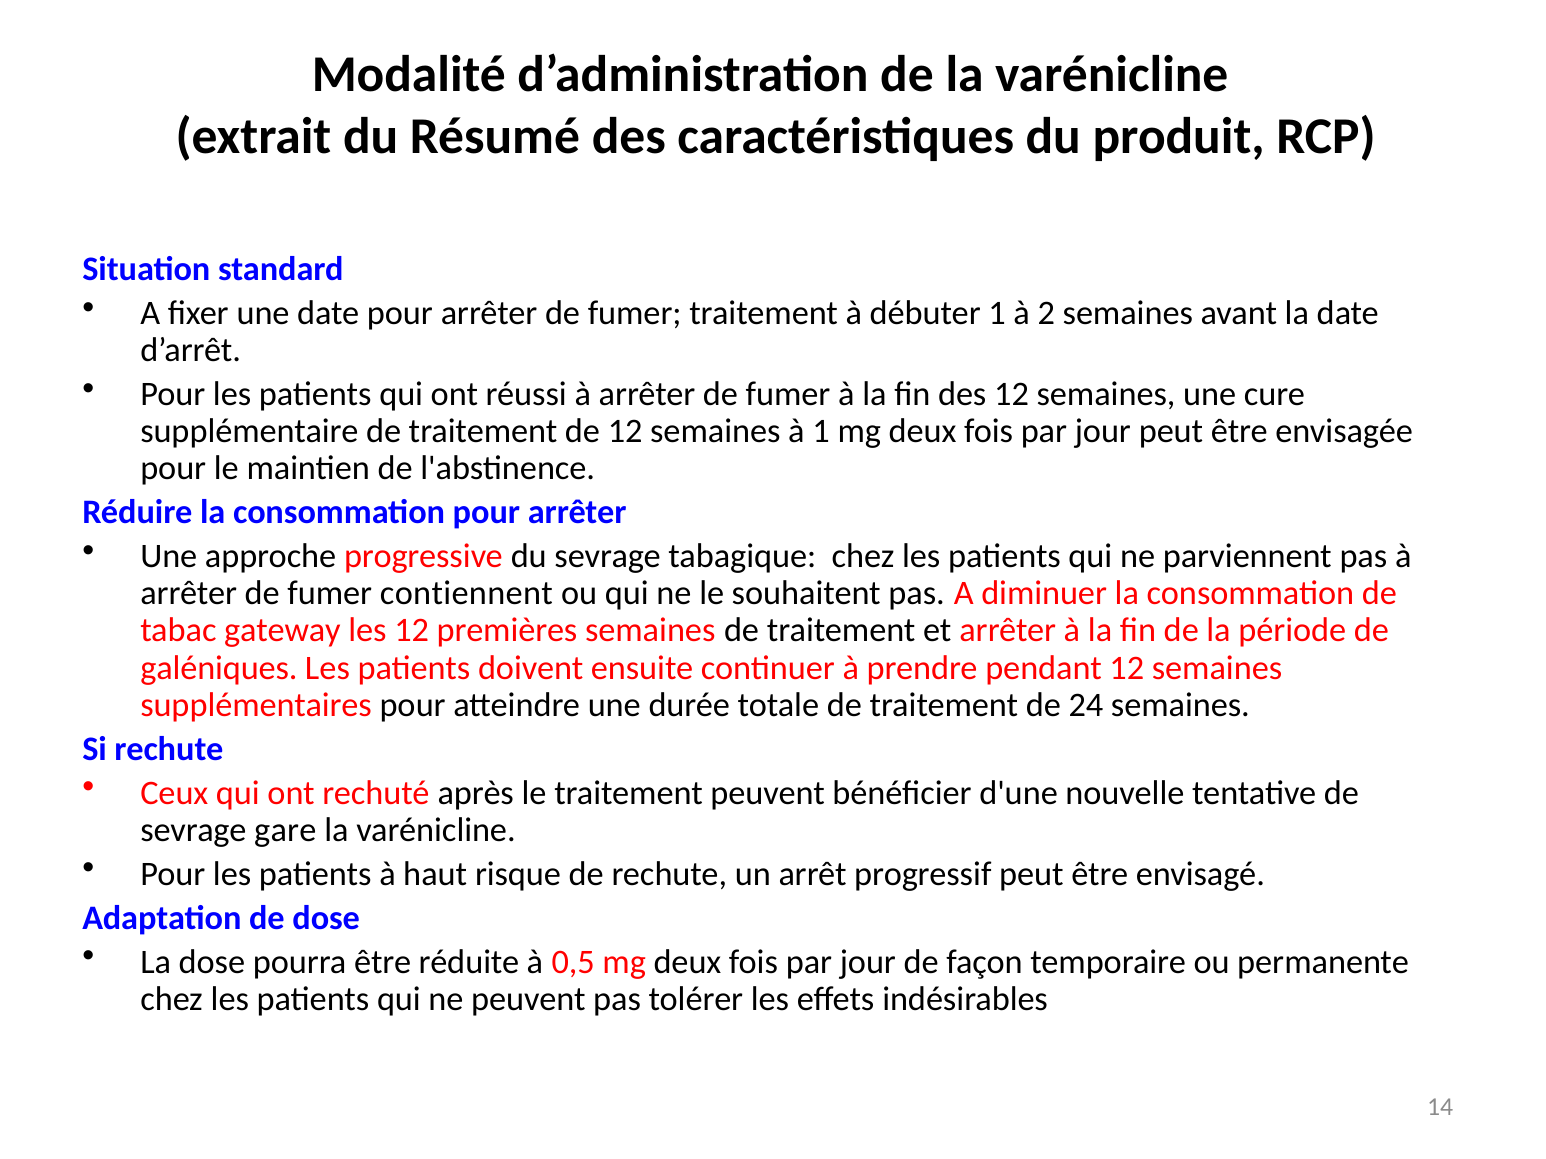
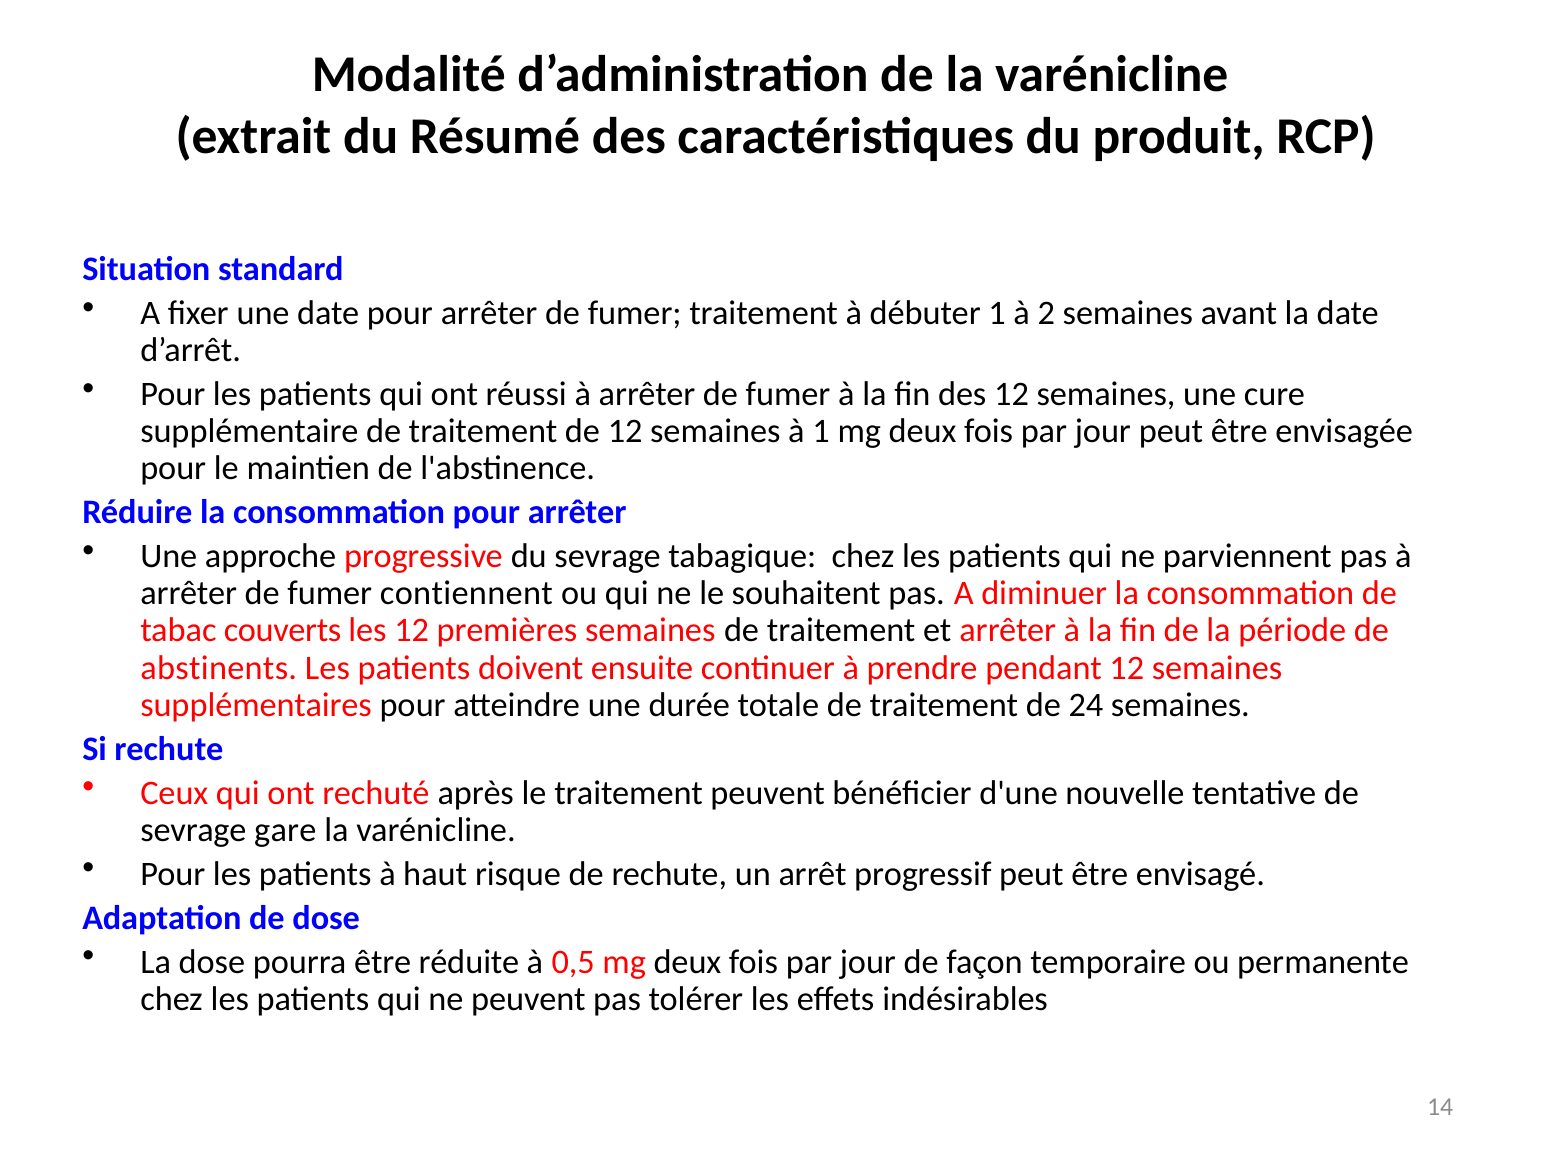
gateway: gateway -> couverts (283, 631)
galéniques: galéniques -> abstinents (219, 668)
